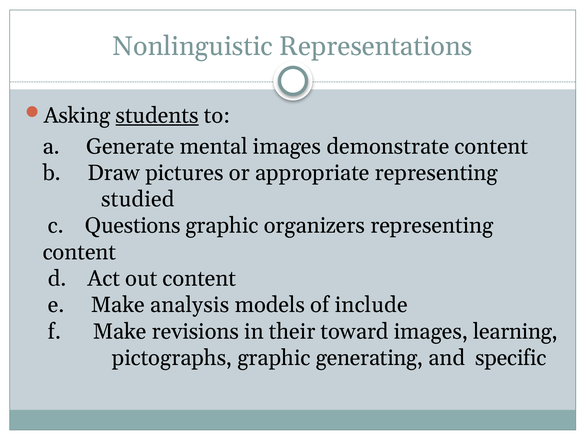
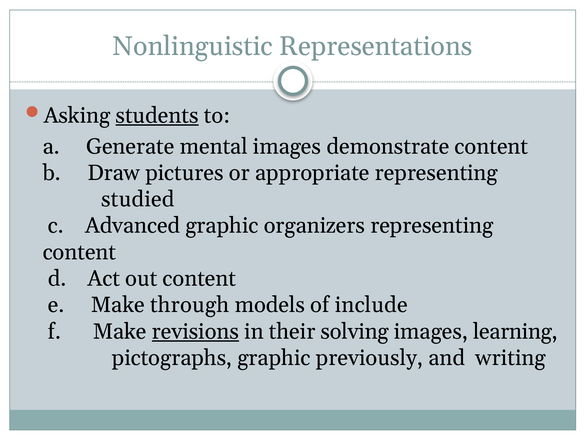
Questions: Questions -> Advanced (133, 225)
analysis: analysis -> through (190, 305)
revisions underline: none -> present (195, 331)
toward: toward -> solving (355, 331)
generating: generating -> previously (369, 357)
specific: specific -> writing (511, 357)
